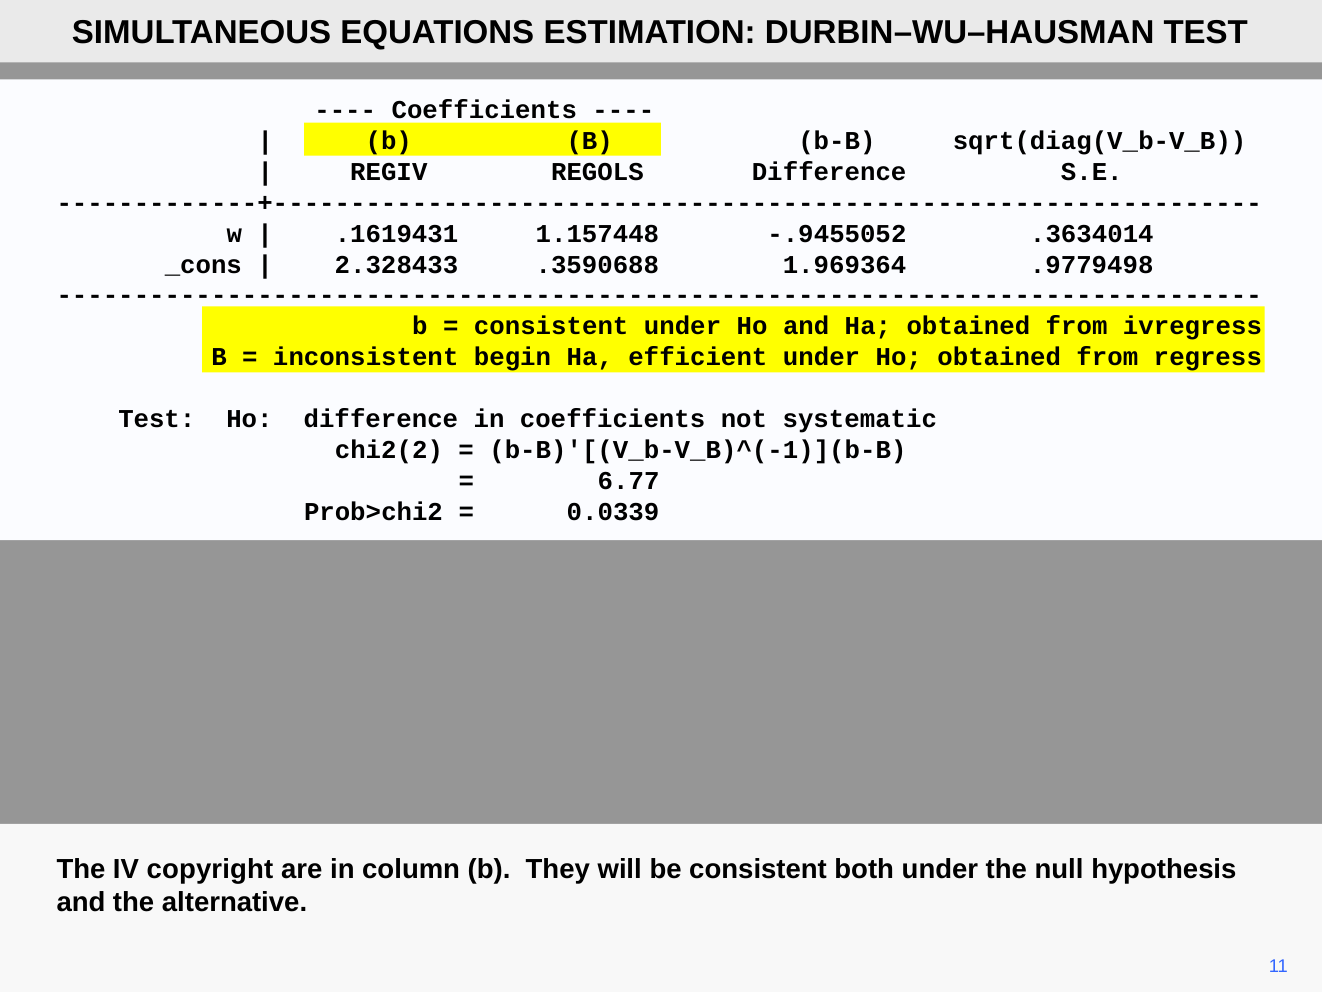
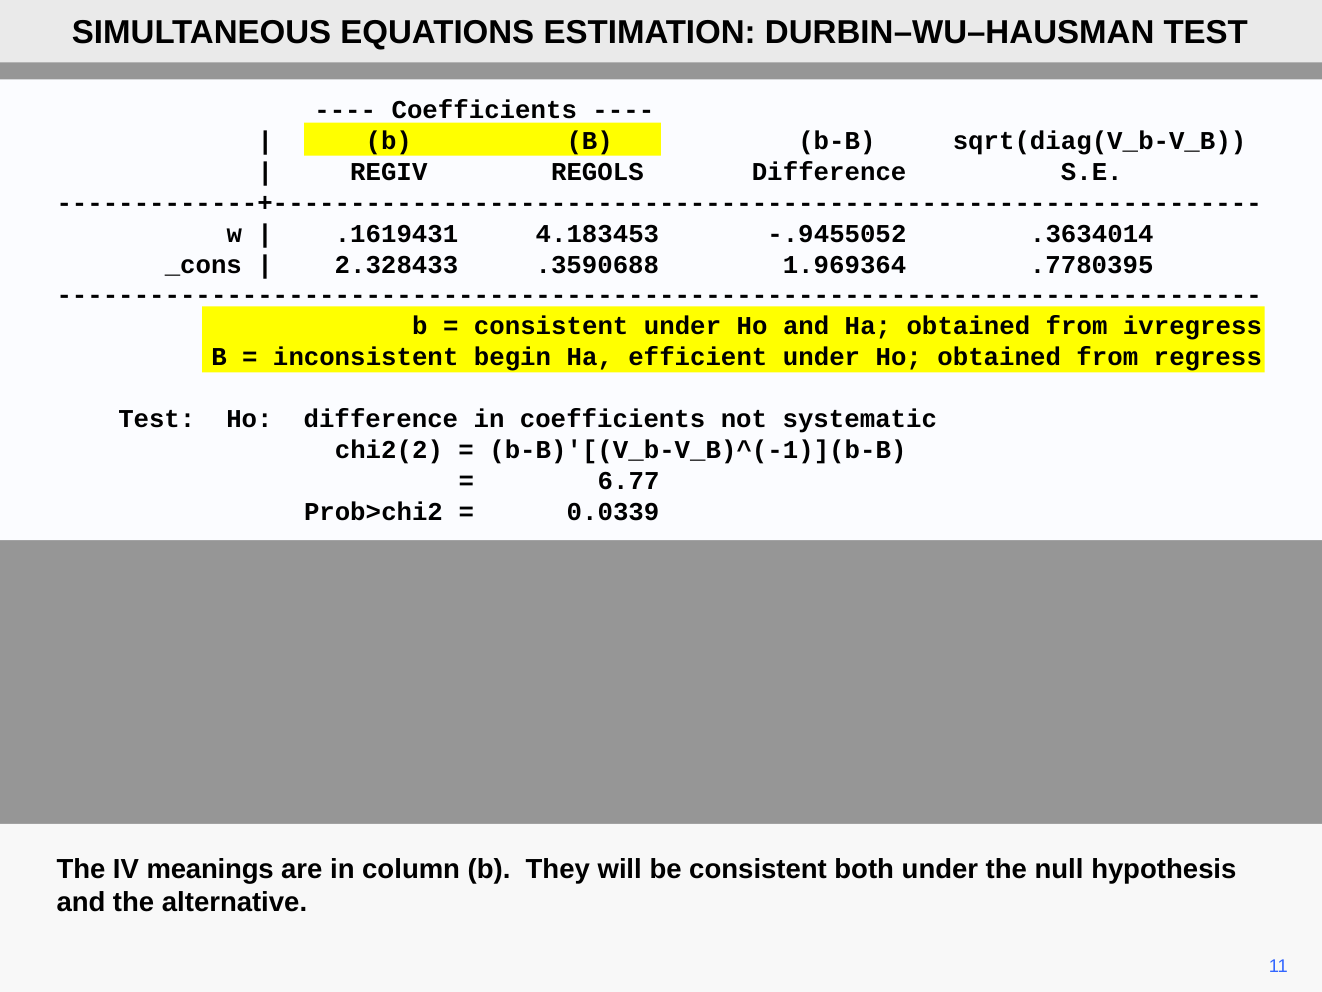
1.157448: 1.157448 -> 4.183453 (597, 234)
.9779498: .9779498 -> .7780395 (1092, 264)
copyright: copyright -> meanings (210, 869)
